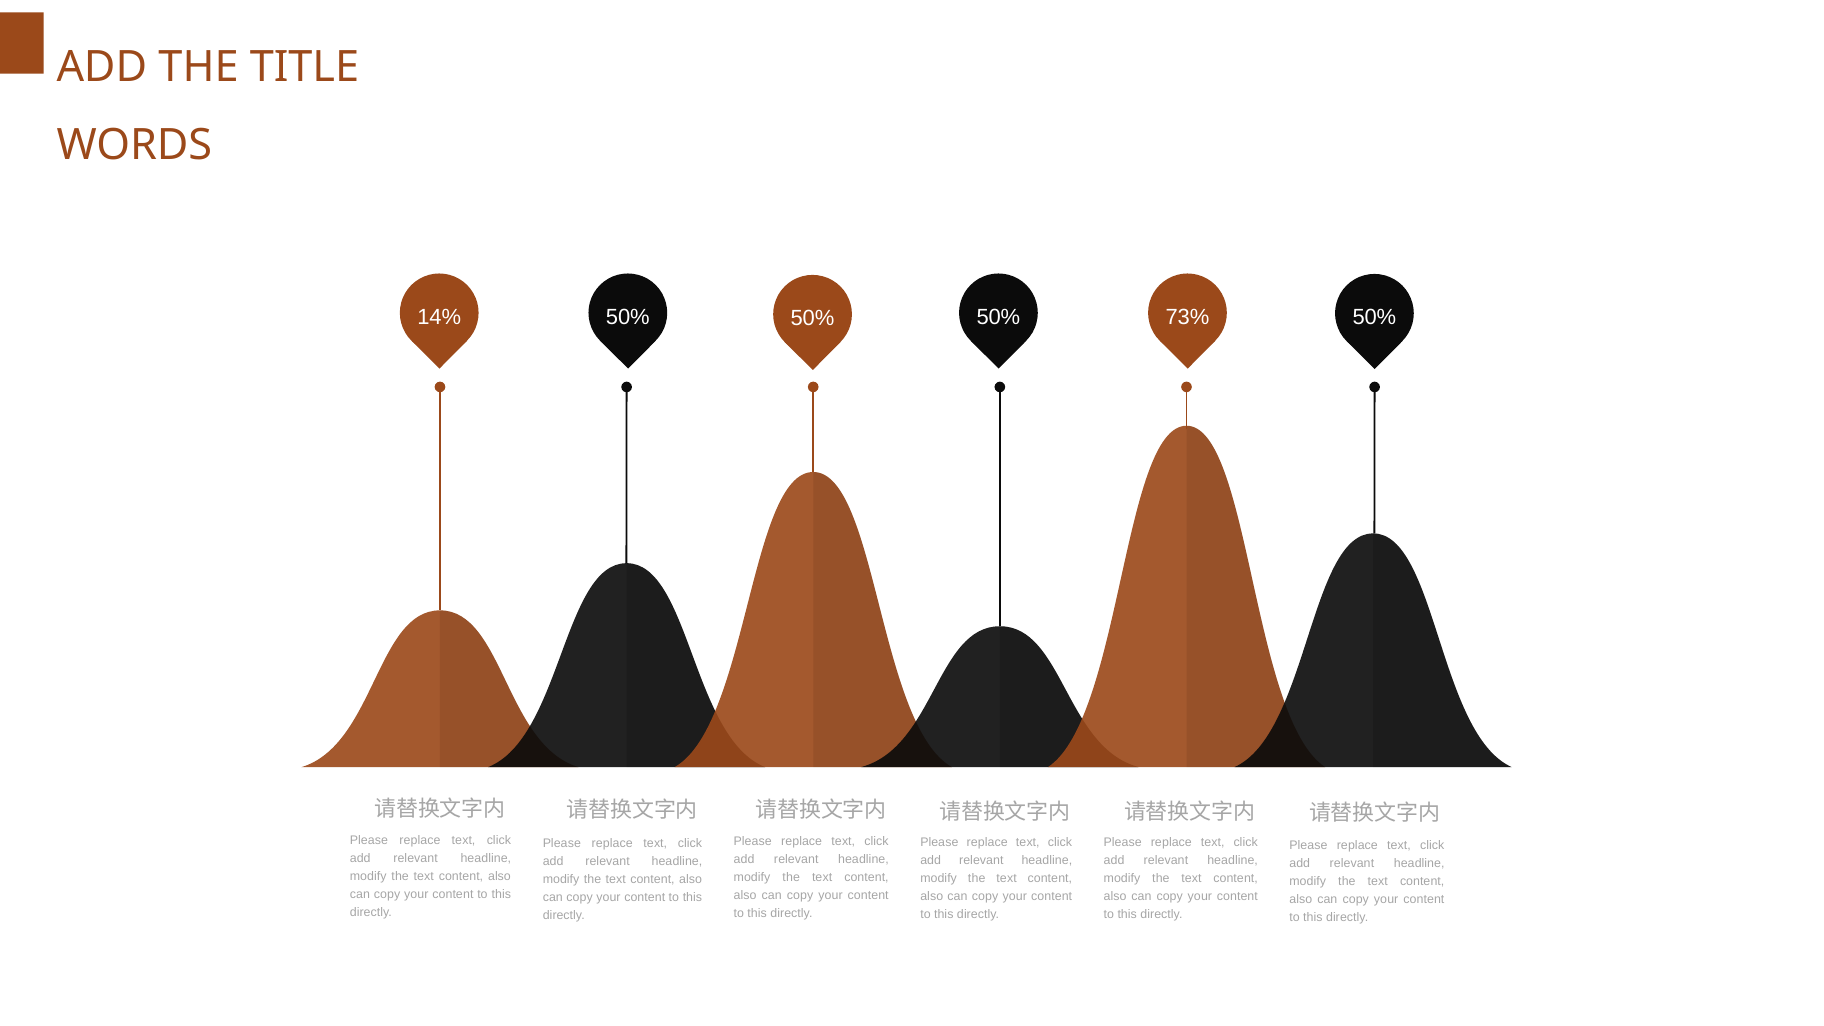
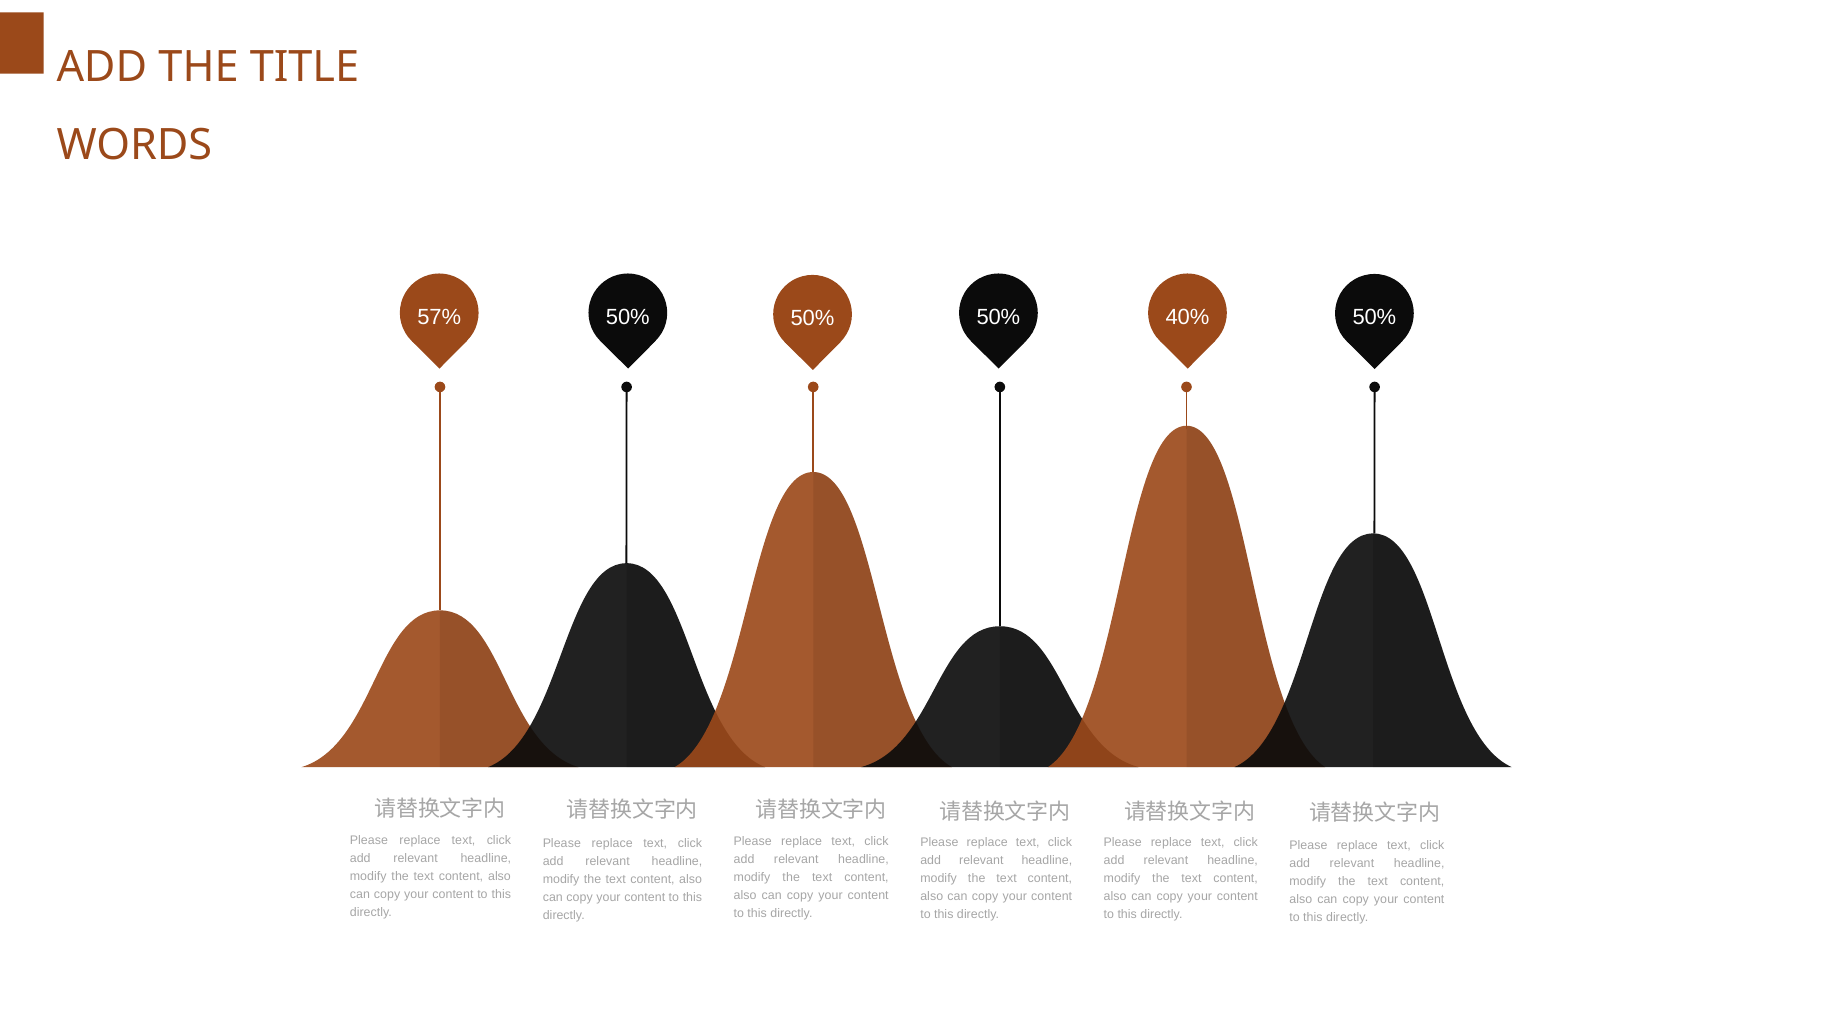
14%: 14% -> 57% (439, 317)
73%: 73% -> 40% (1187, 317)
